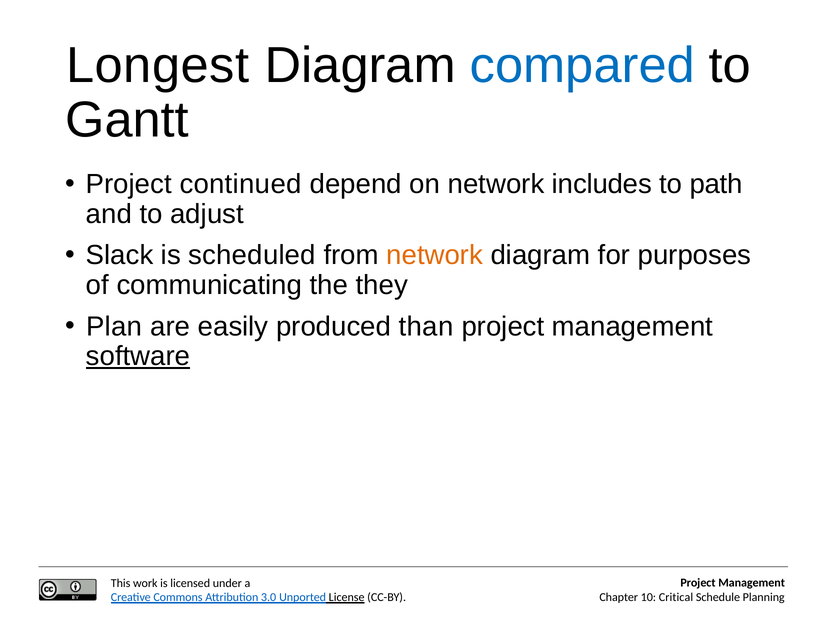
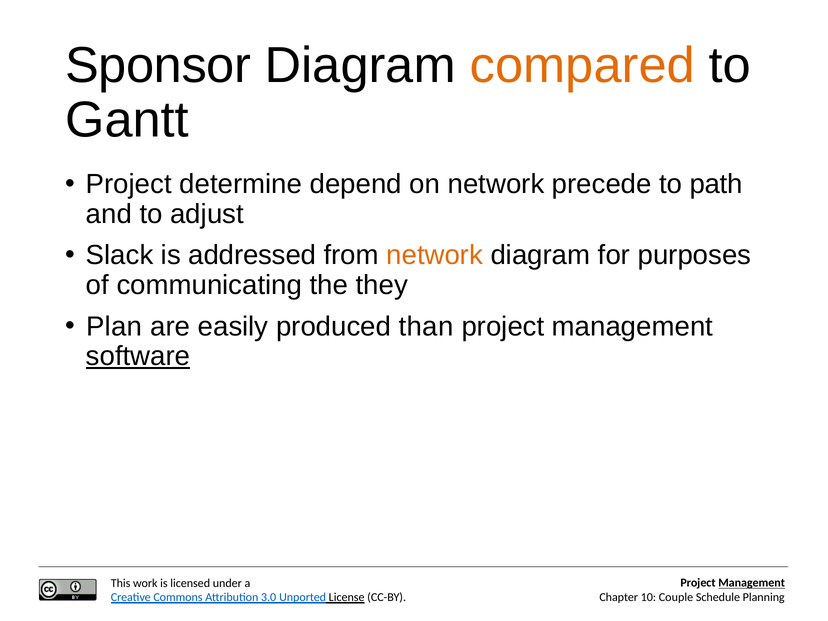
Longest: Longest -> Sponsor (158, 65)
compared colour: blue -> orange (582, 65)
continued: continued -> determine (241, 184)
includes: includes -> precede (602, 184)
scheduled: scheduled -> addressed (252, 255)
Management underline: none -> present (752, 583)
Critical: Critical -> Couple (676, 597)
